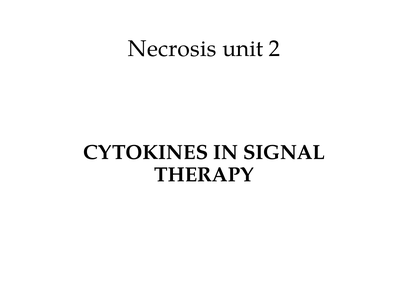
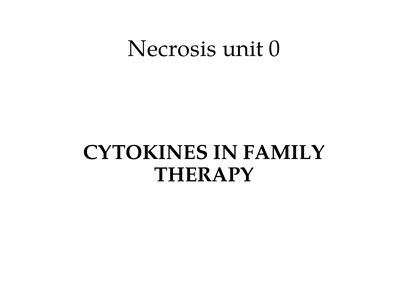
2: 2 -> 0 (275, 49)
SIGNAL: SIGNAL -> FAMILY (284, 153)
